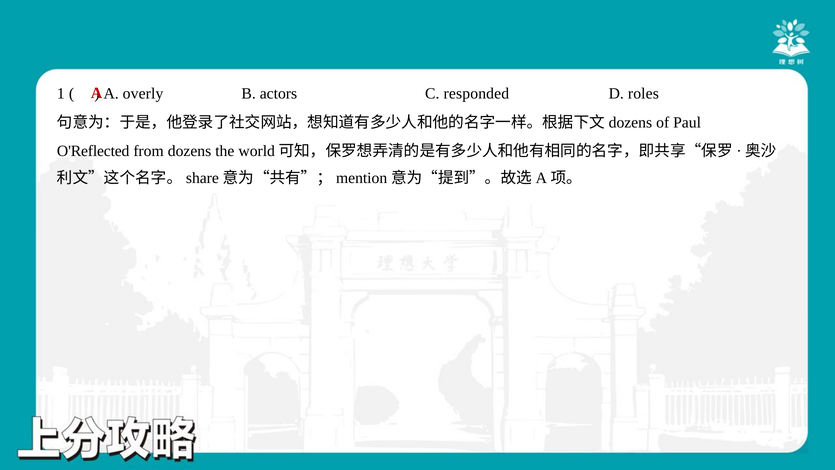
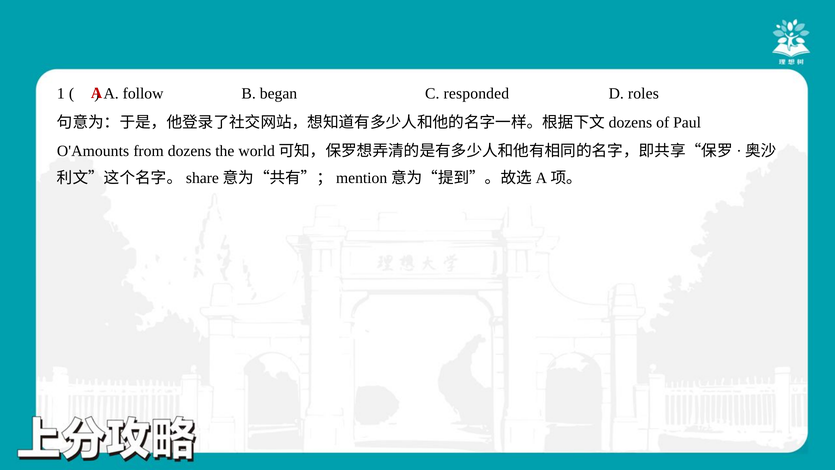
overly: overly -> follow (143, 93)
actors: actors -> began (278, 93)
O'Reflected: O'Reflected -> O'Amounts (93, 151)
